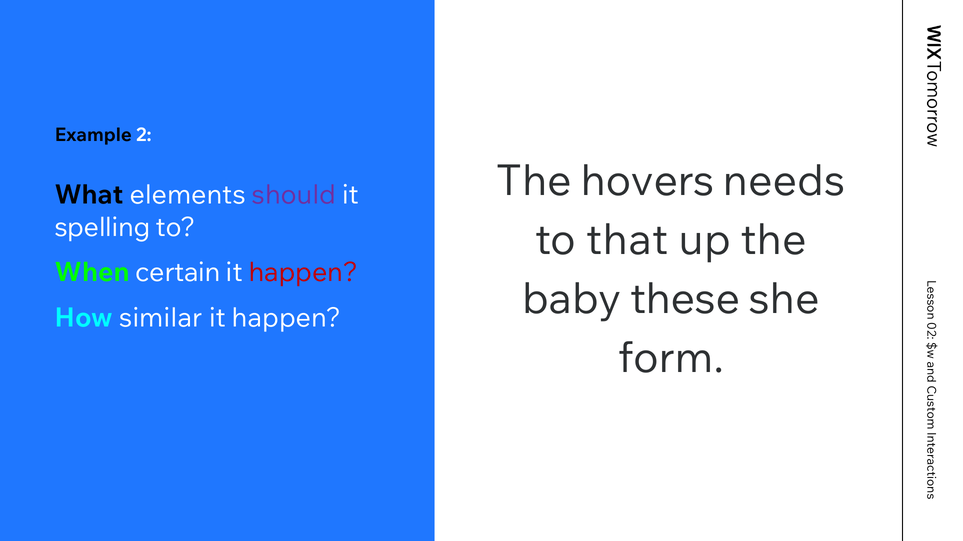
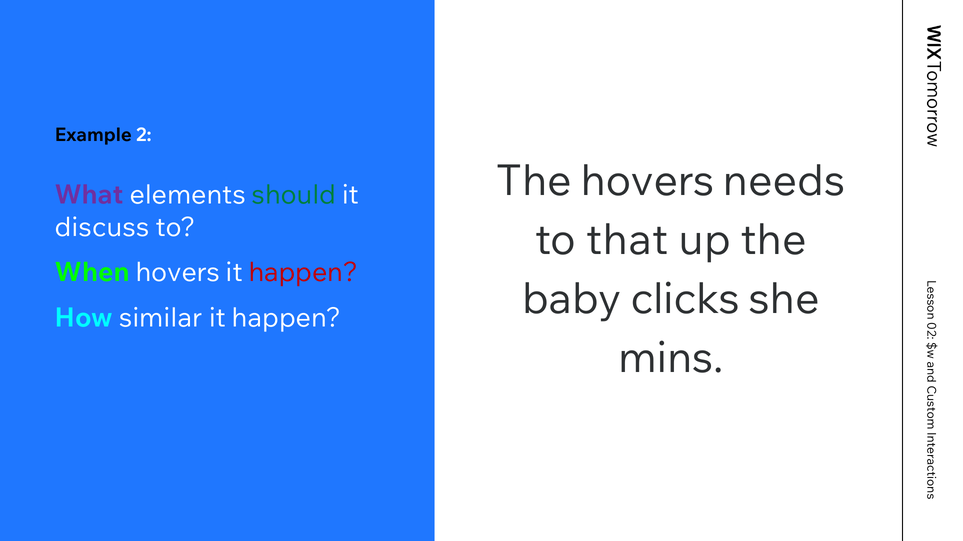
What colour: black -> purple (89, 195)
should colour: purple -> green (294, 195)
spelling: spelling -> discuss (102, 228)
When certain: certain -> hovers (178, 273)
these: these -> clicks (685, 299)
form: form -> mins (671, 358)
